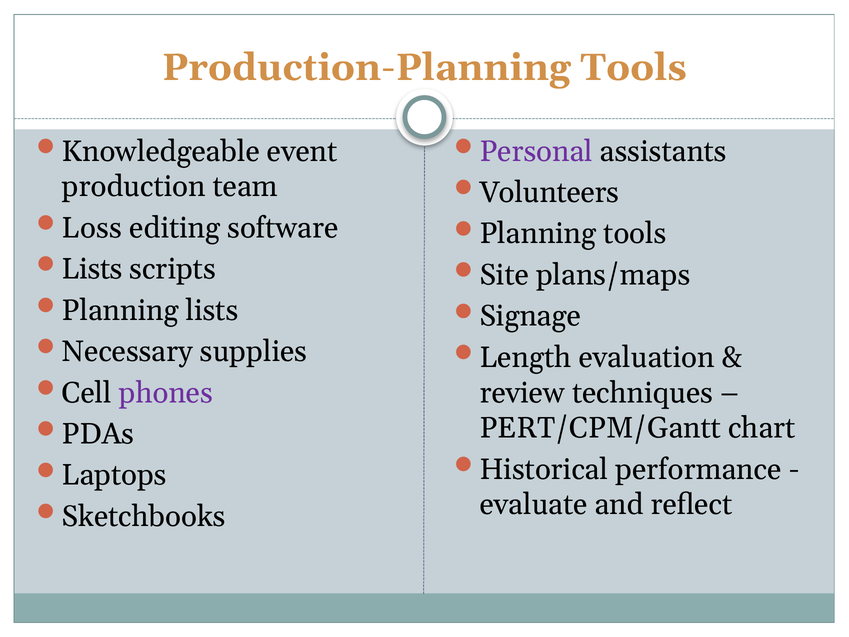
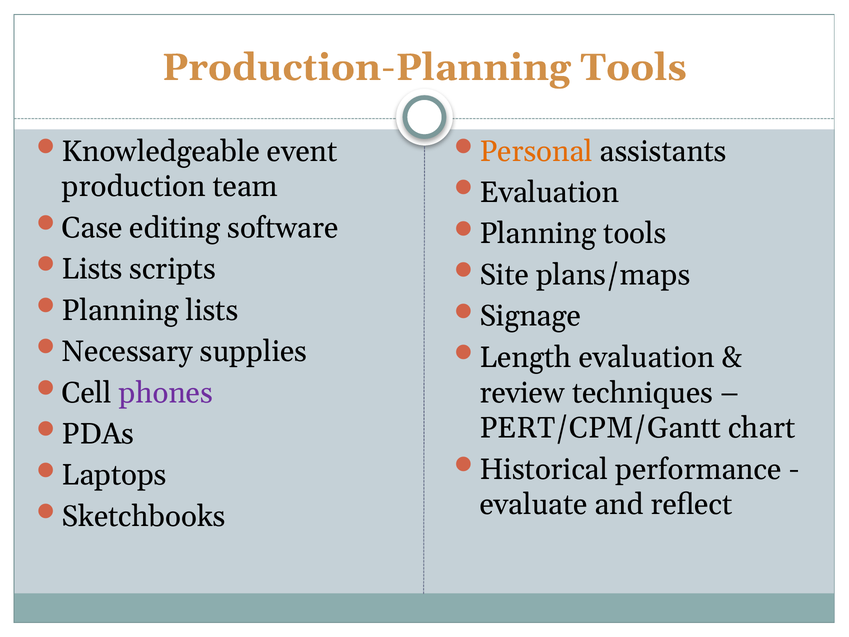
Personal colour: purple -> orange (536, 151)
Volunteers: Volunteers -> Evaluation (549, 192)
Loss: Loss -> Case (92, 228)
